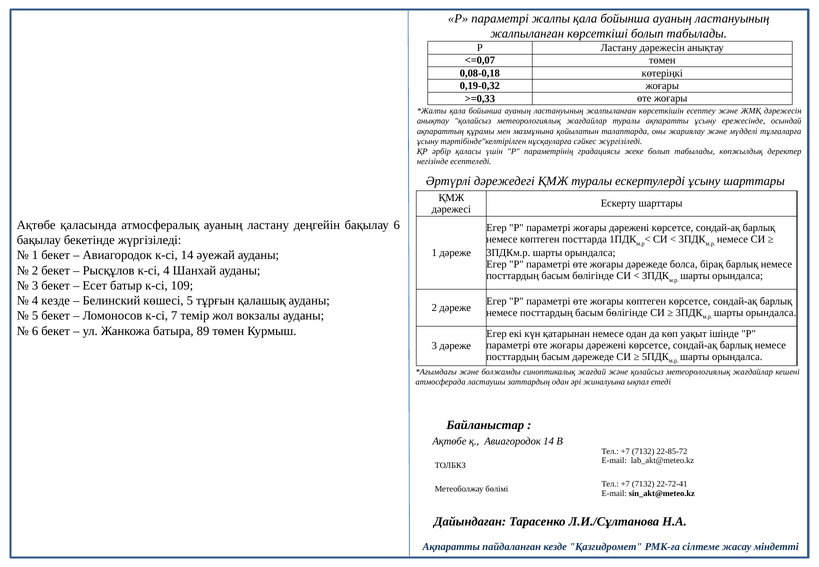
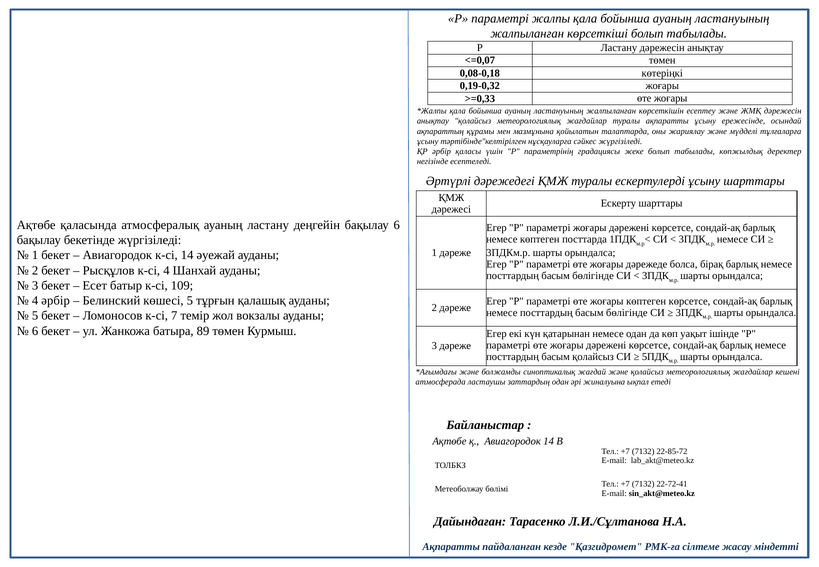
4 кезде: кезде -> әрбір (56, 301)
басым дәрежеде: дәрежеде -> қолайсыз (593, 357)
